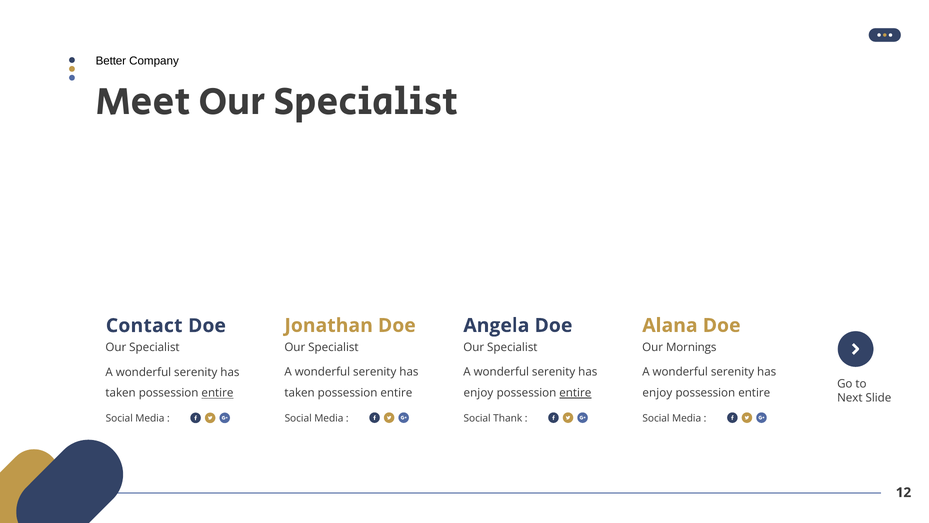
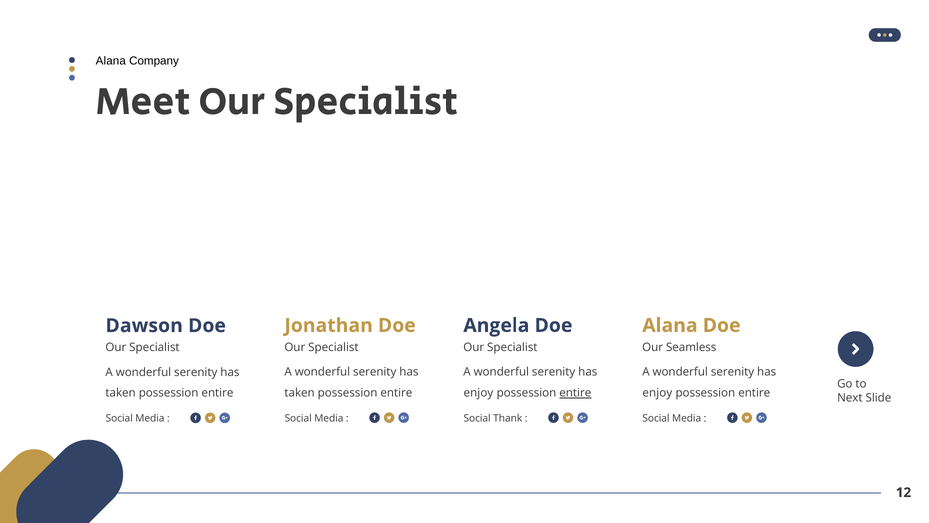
Better: Better -> Alana (111, 61)
Contact: Contact -> Dawson (144, 325)
Mornings: Mornings -> Seamless (691, 347)
entire underline: present -> none (217, 393)
